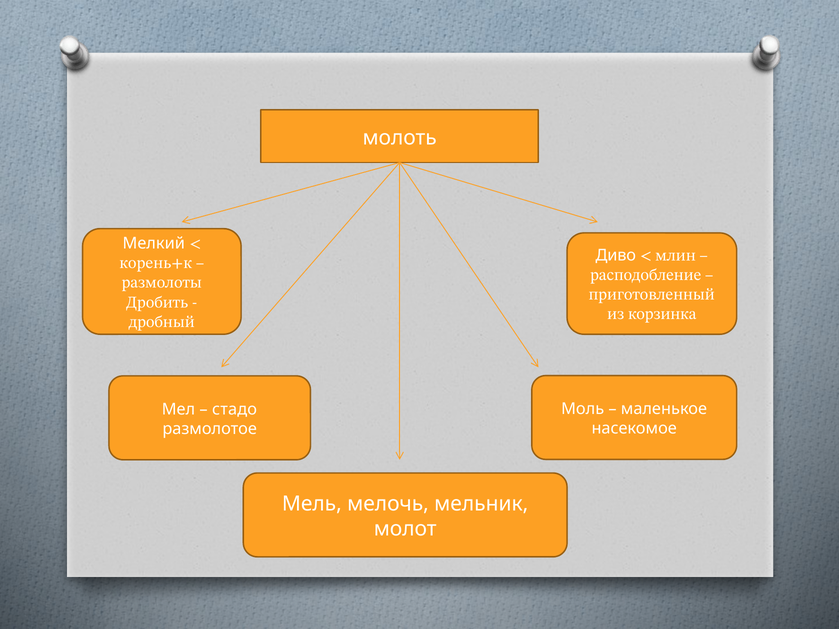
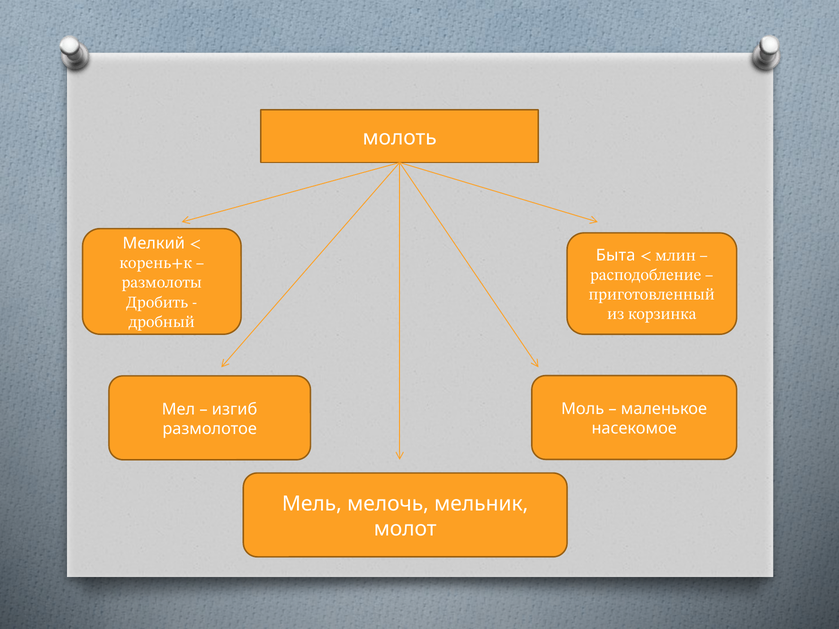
Диво: Диво -> Быта (616, 255)
стадо: стадо -> изгиб (235, 409)
